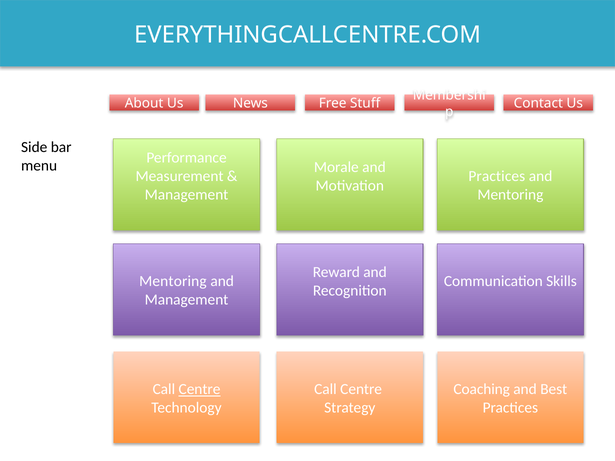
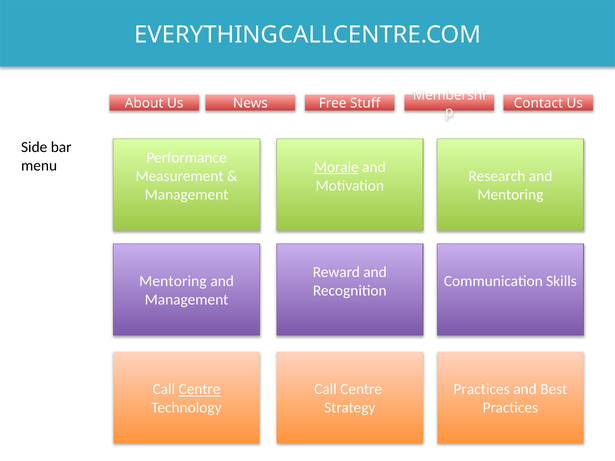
Morale underline: none -> present (336, 167)
Practices: Practices -> Research (497, 176)
Coaching: Coaching -> Practices (482, 390)
